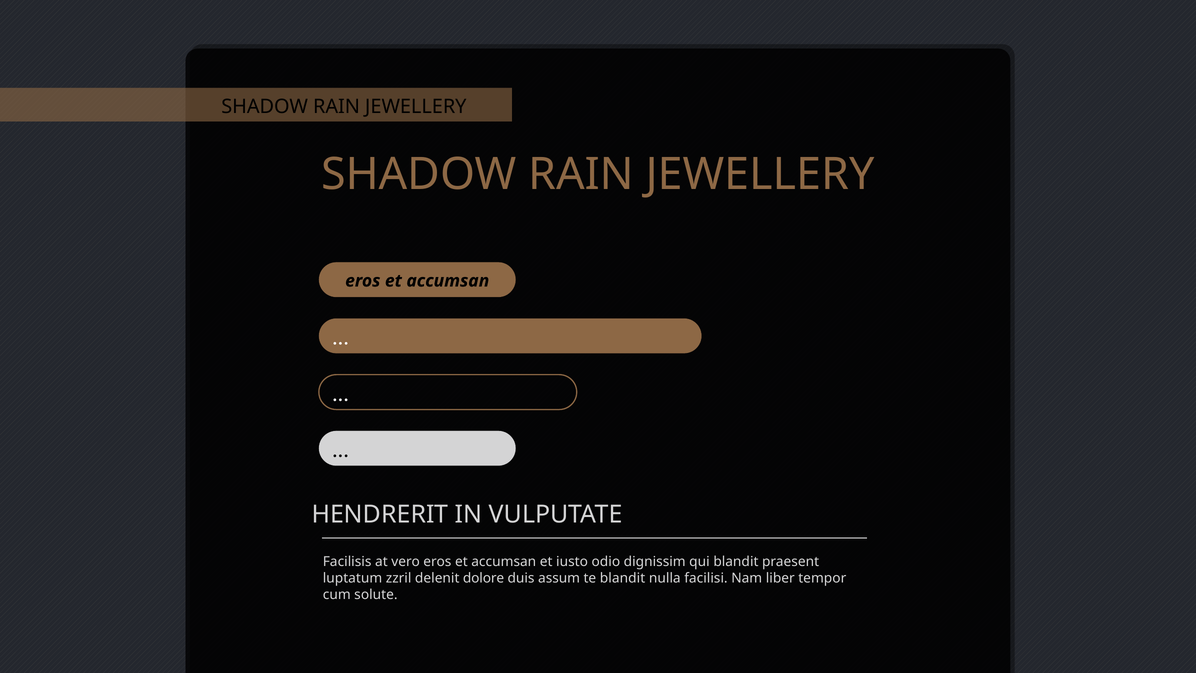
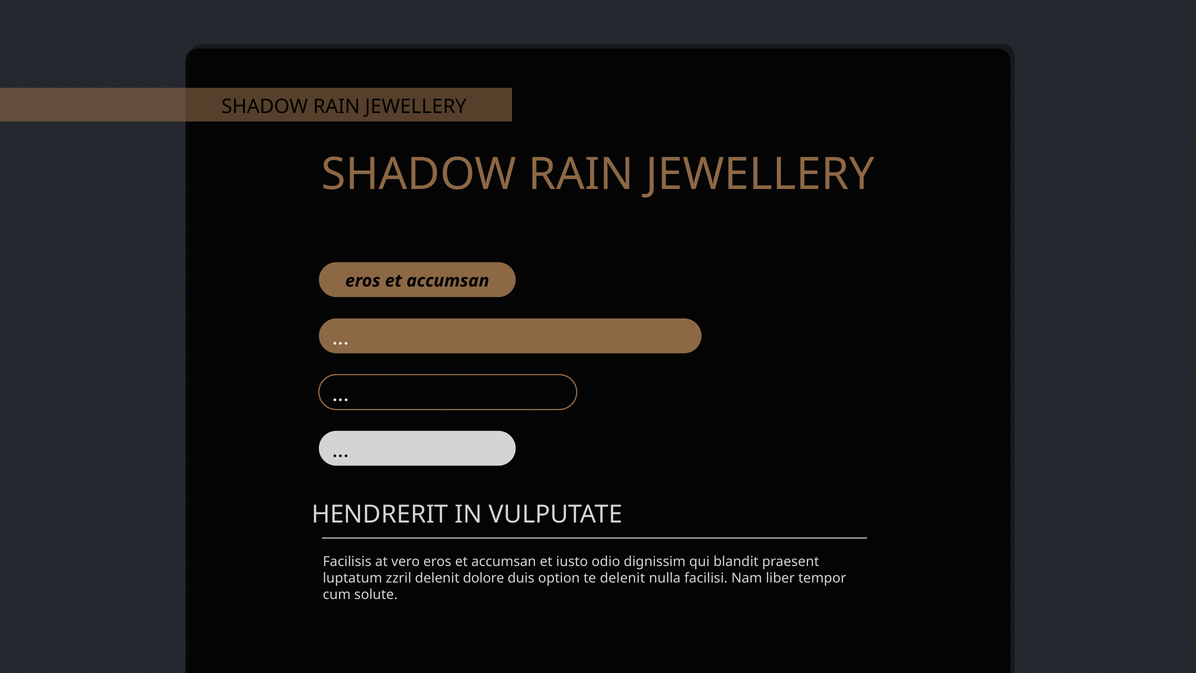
assum: assum -> option (559, 578)
te blandit: blandit -> delenit (622, 578)
